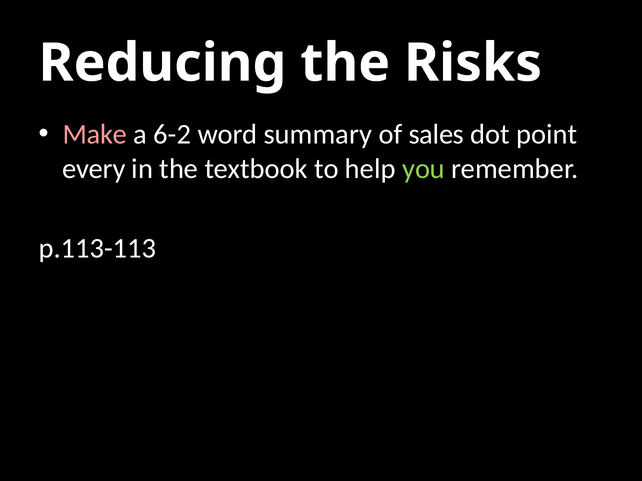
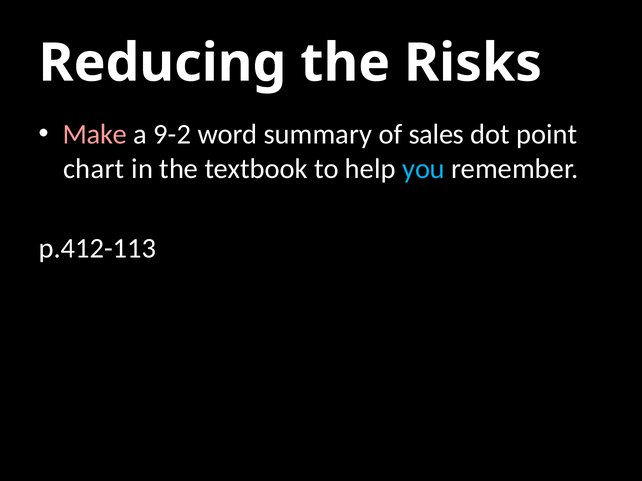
6-2: 6-2 -> 9-2 (172, 135)
every: every -> chart (94, 169)
you colour: light green -> light blue (424, 169)
p.113-113: p.113-113 -> p.412-113 (97, 249)
